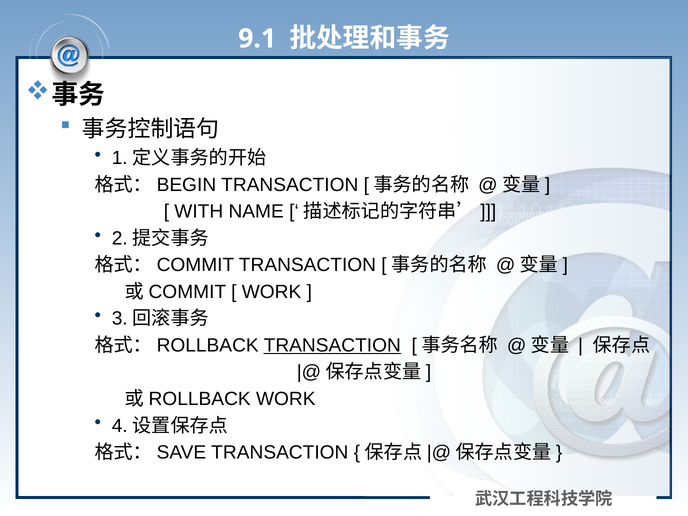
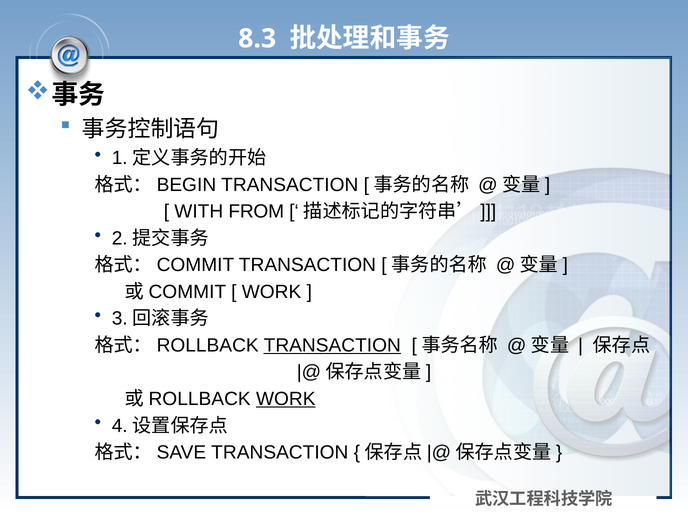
9.1: 9.1 -> 8.3 (257, 39)
NAME: NAME -> FROM (256, 212)
WORK underline: none -> present (286, 399)
